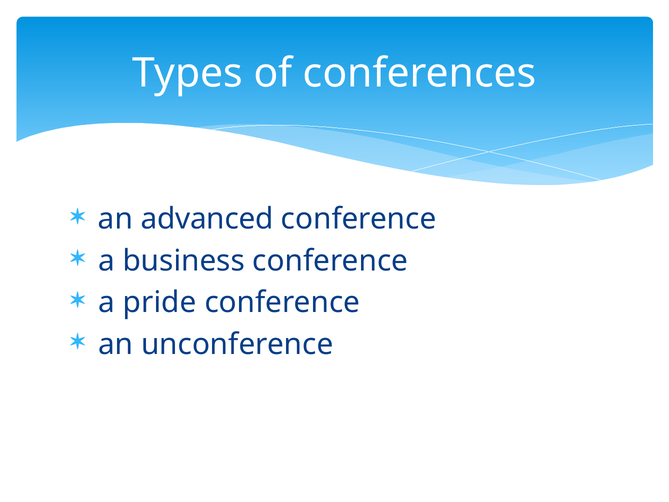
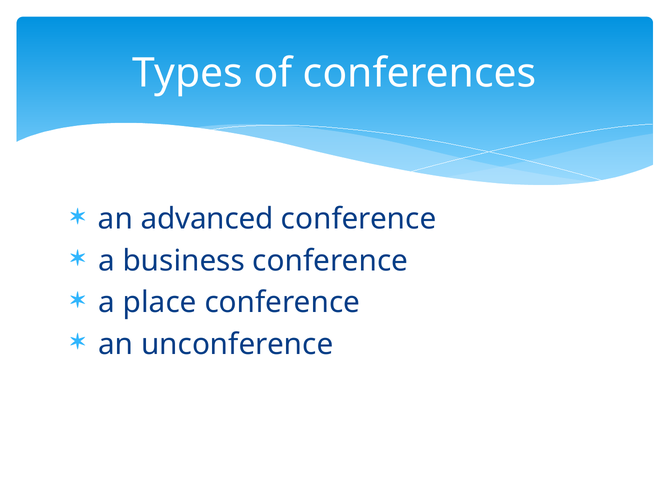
pride: pride -> place (160, 302)
